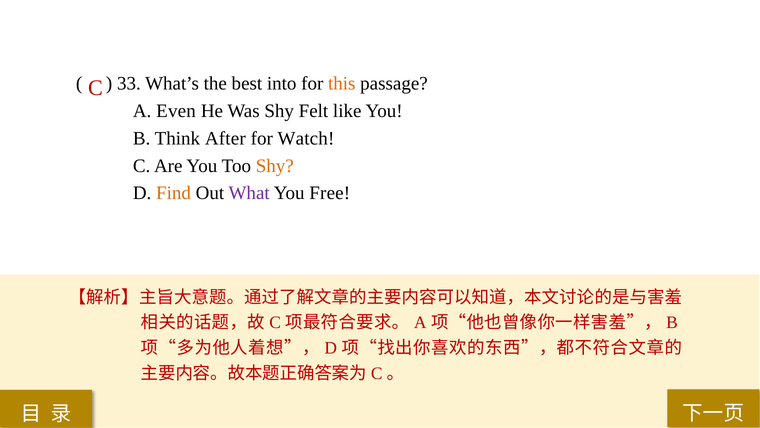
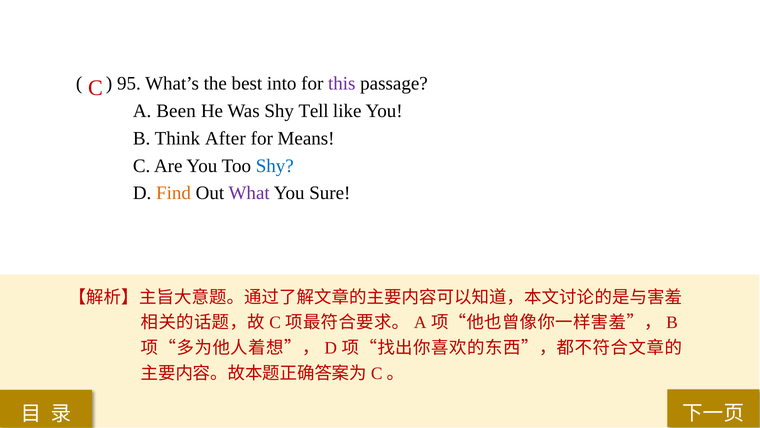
33: 33 -> 95 (129, 83)
this colour: orange -> purple (342, 83)
Even: Even -> Been (176, 111)
Felt: Felt -> Tell (314, 111)
Watch: Watch -> Means (306, 138)
Shy colour: orange -> blue (275, 166)
Free: Free -> Sure (330, 193)
